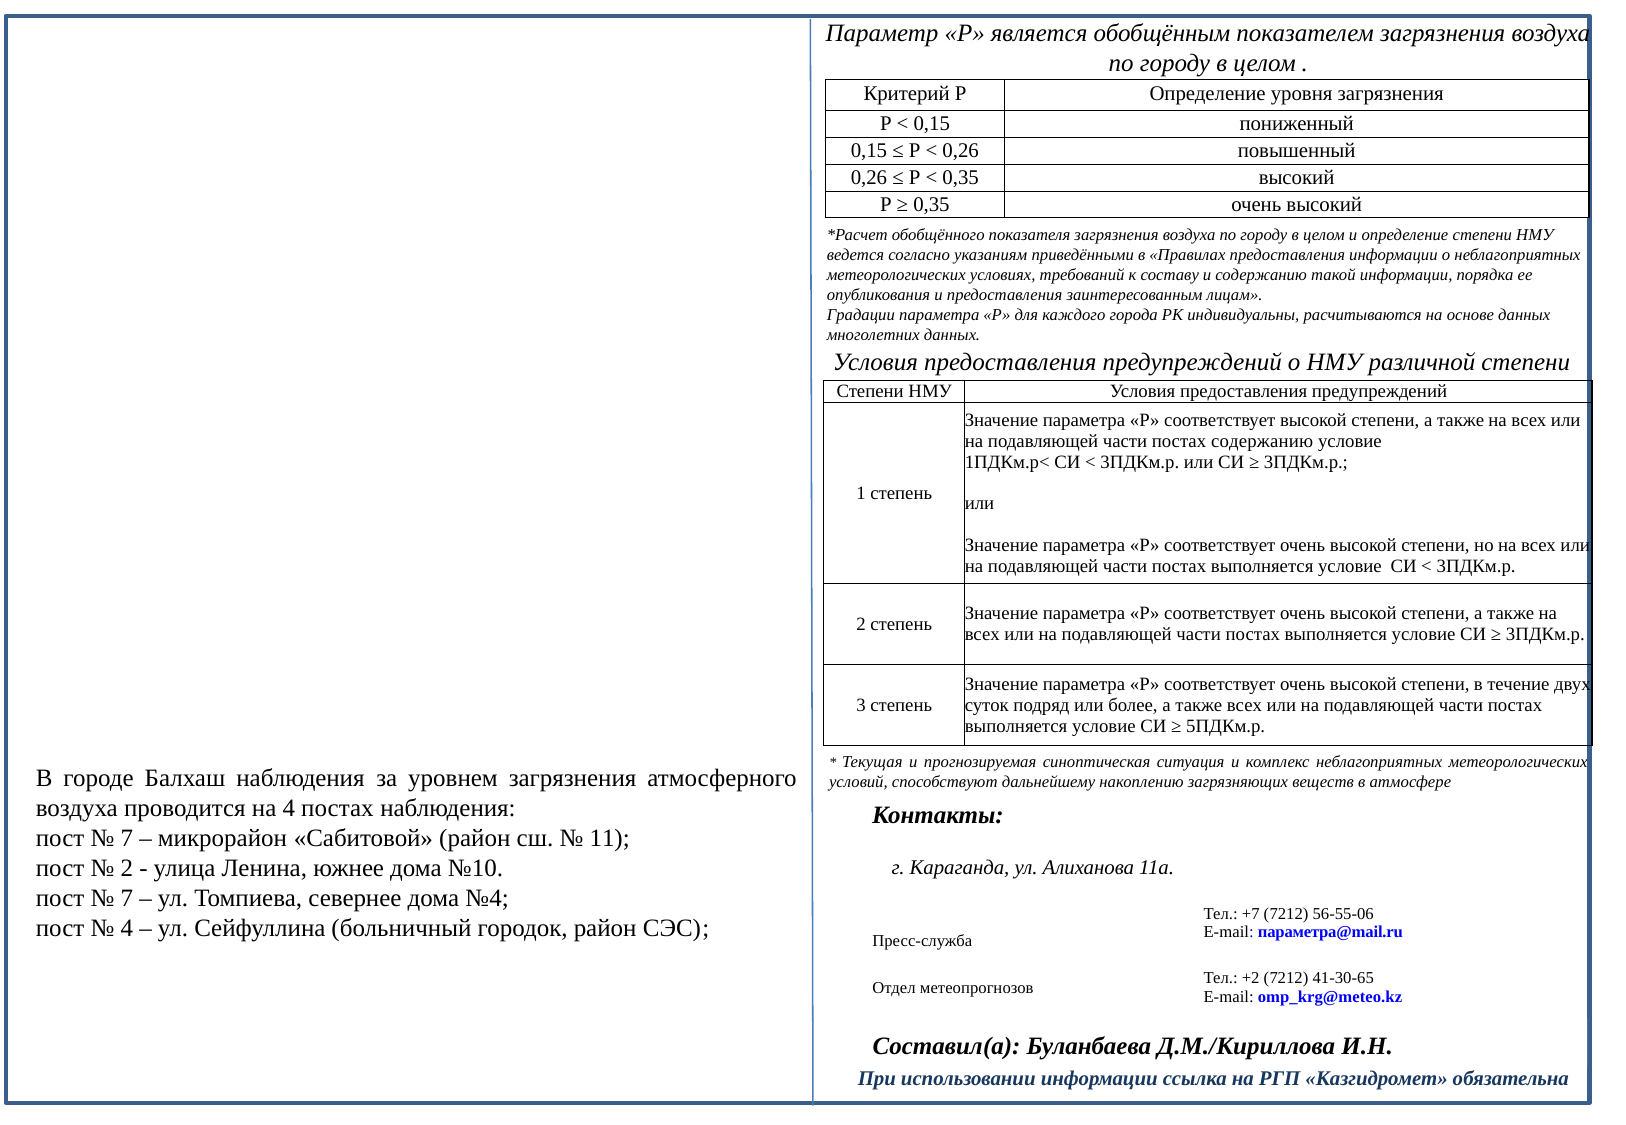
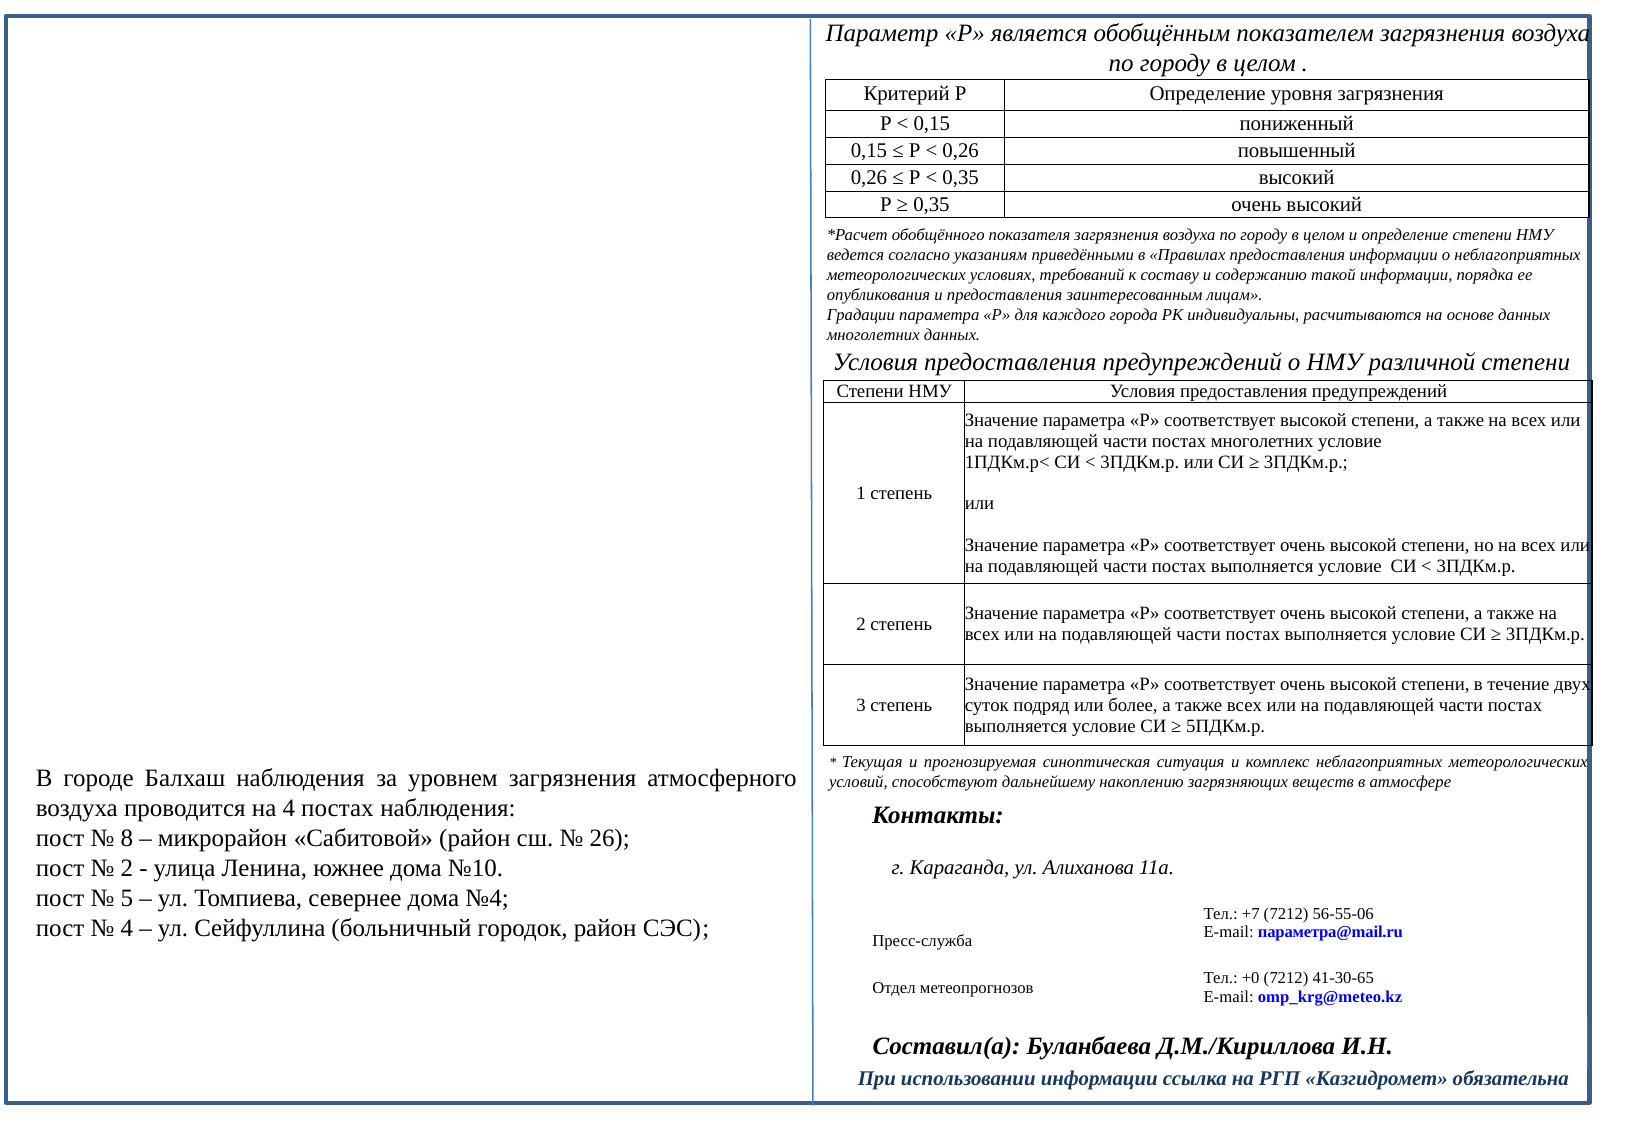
постах содержанию: содержанию -> многолетних (1262, 441)
7: 7 -> 8 (127, 838)
11: 11 -> 26 (610, 838)
7: 7 -> 5 (127, 898)
+2: +2 -> +0 (1251, 979)
